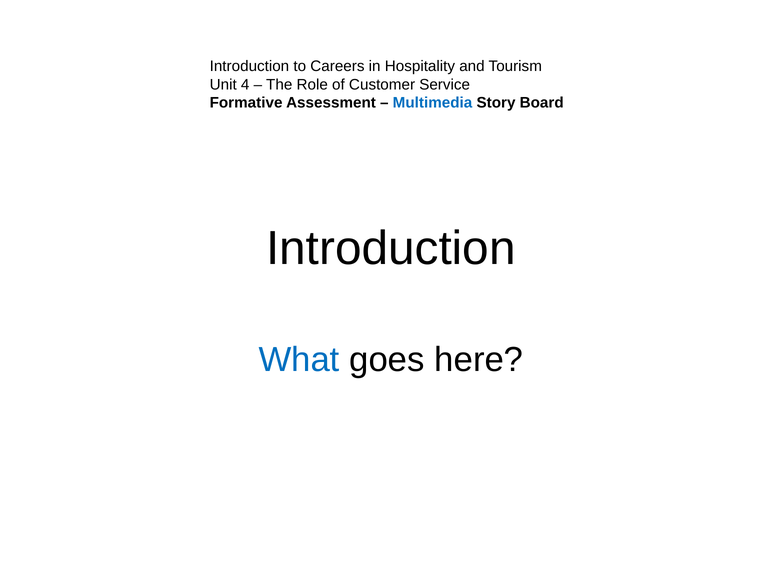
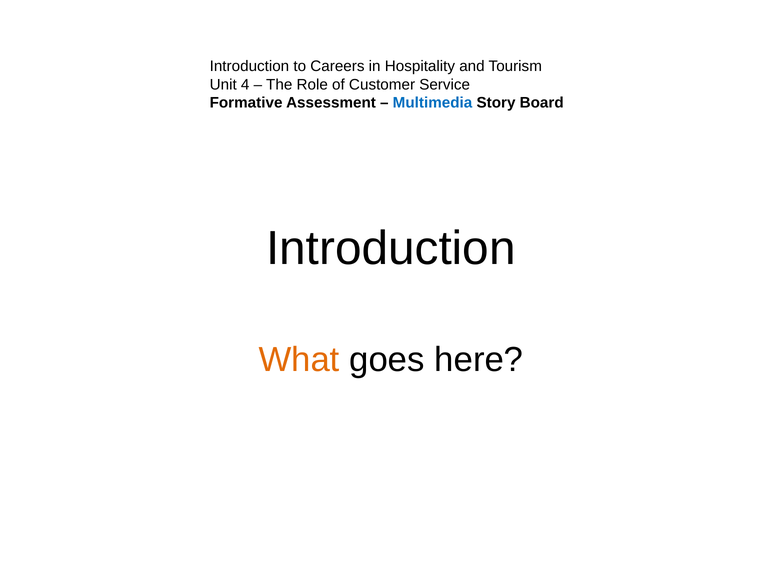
What colour: blue -> orange (299, 360)
